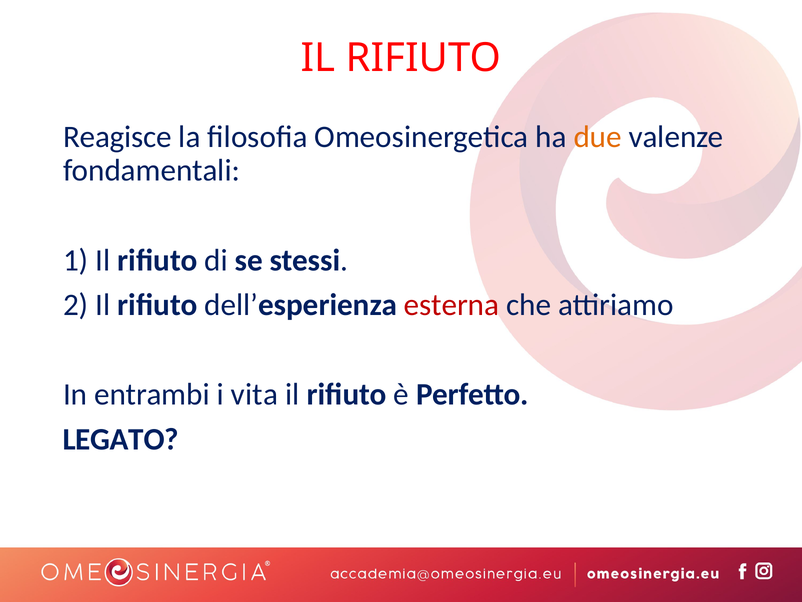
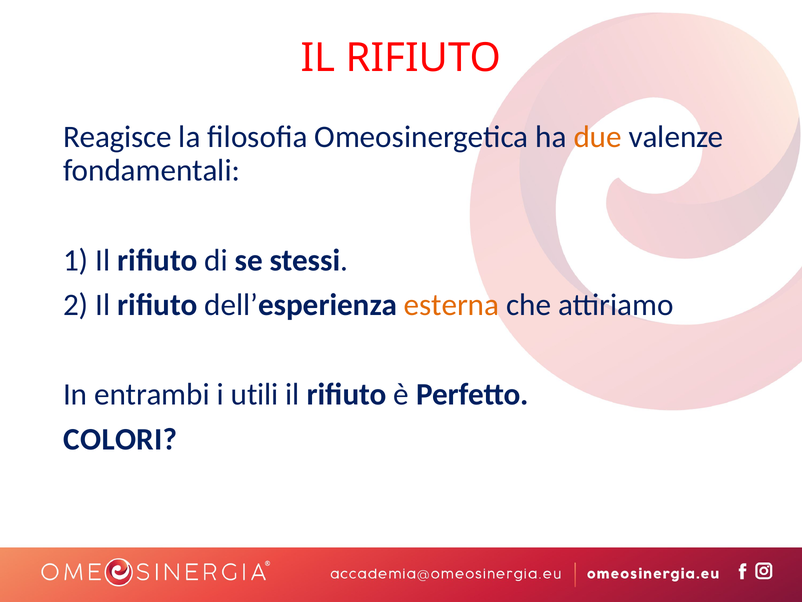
esterna colour: red -> orange (452, 305)
vita: vita -> utili (255, 394)
LEGATO: LEGATO -> COLORI (120, 439)
